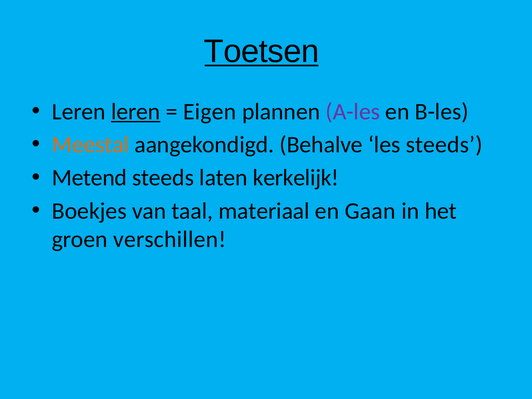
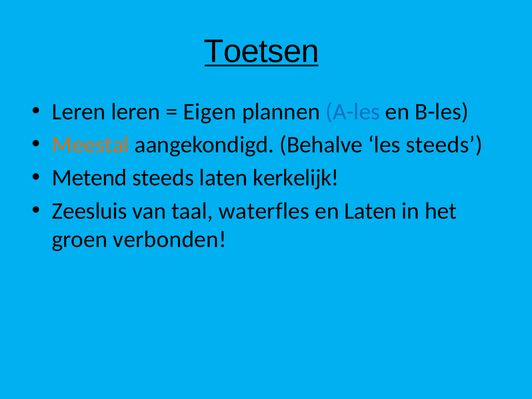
leren underline: present -> none (136, 112)
A-les colour: purple -> blue (353, 112)
Boekjes: Boekjes -> Zeesluis (89, 211)
materiaal: materiaal -> waterfles (264, 211)
en Gaan: Gaan -> Laten (370, 211)
verschillen: verschillen -> verbonden (170, 239)
